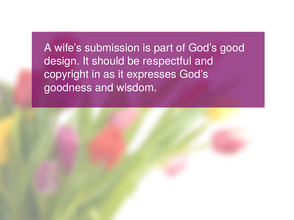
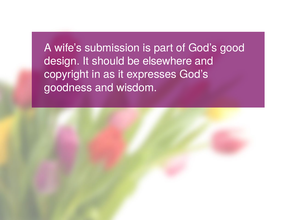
respectful: respectful -> elsewhere (167, 61)
